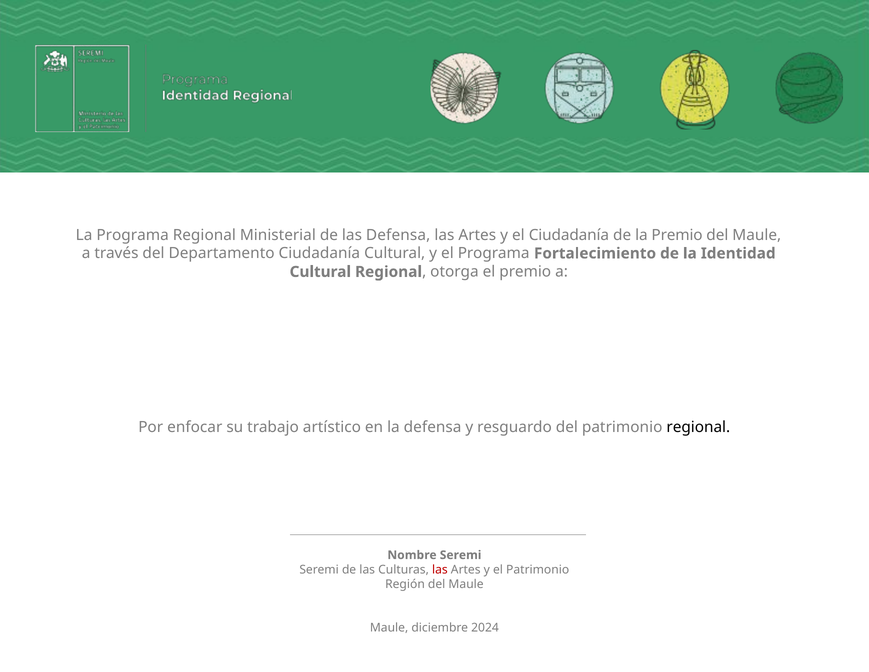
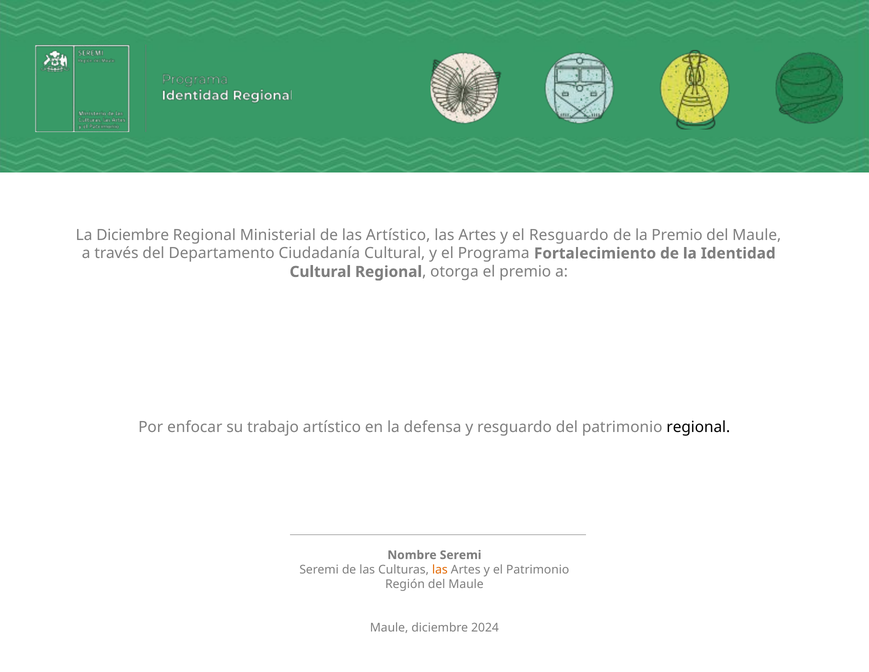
La Programa: Programa -> Diciembre (133, 235)
las Defensa: Defensa -> Artístico (398, 235)
el Ciudadanía: Ciudadanía -> Resguardo (569, 235)
las colour: red -> orange (440, 569)
